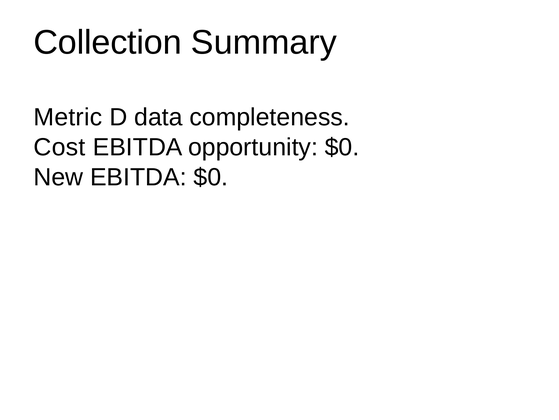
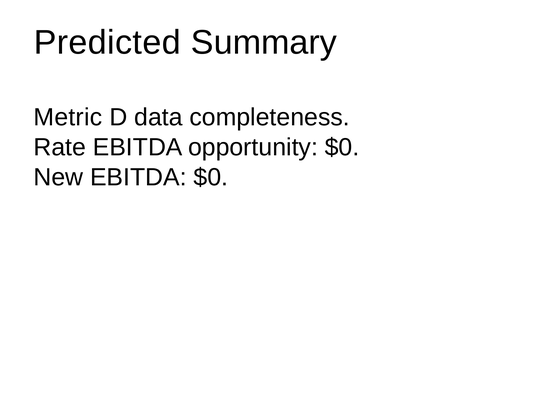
Collection: Collection -> Predicted (107, 42)
Cost: Cost -> Rate (60, 147)
